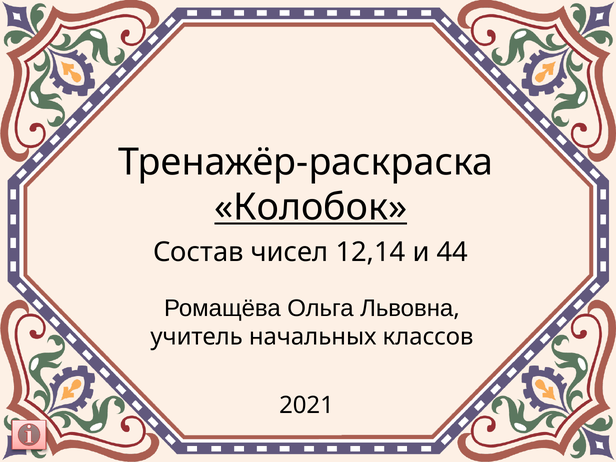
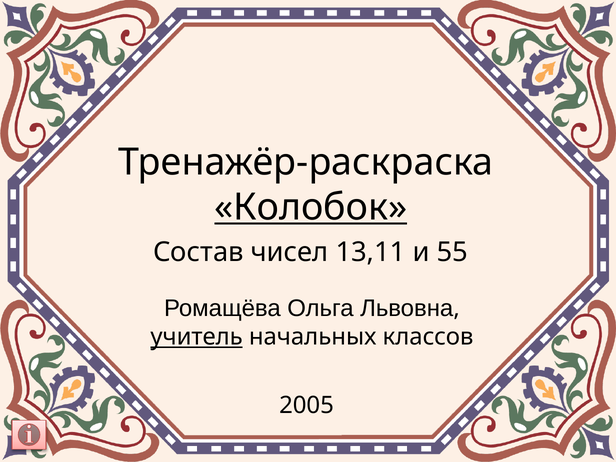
12,14: 12,14 -> 13,11 (371, 252)
44: 44 -> 55 (452, 252)
учитель underline: none -> present (197, 337)
2021: 2021 -> 2005 (306, 405)
